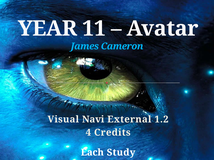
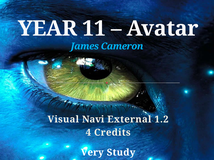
Each: Each -> Very (92, 153)
